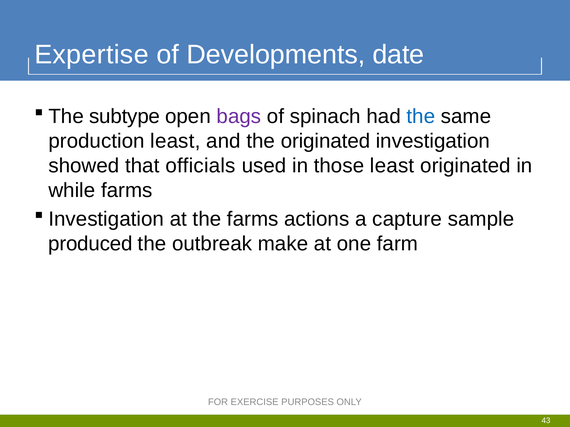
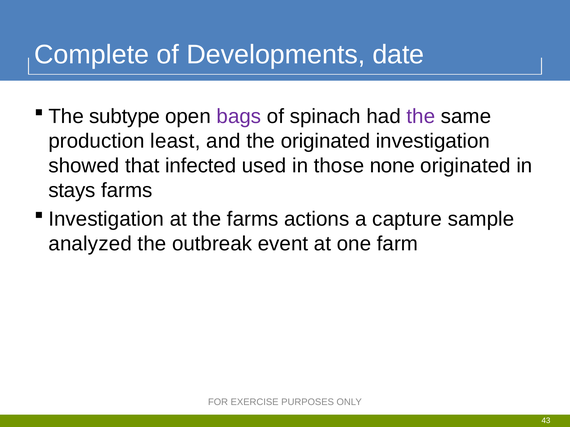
Expertise: Expertise -> Complete (92, 55)
the colour: blue -> purple (421, 116)
officials: officials -> infected (201, 166)
those least: least -> none (392, 166)
while: while -> stays (72, 190)
produced: produced -> analyzed (90, 244)
make: make -> event (283, 244)
